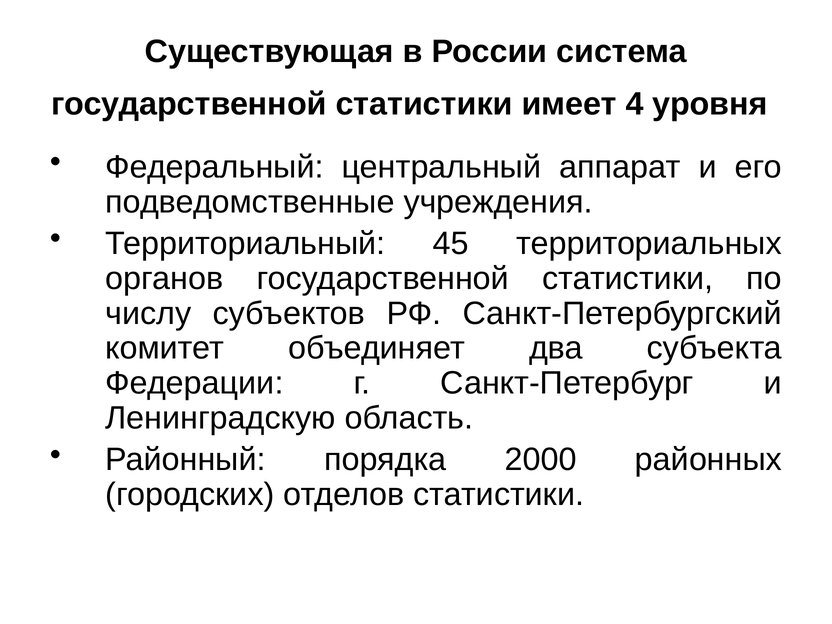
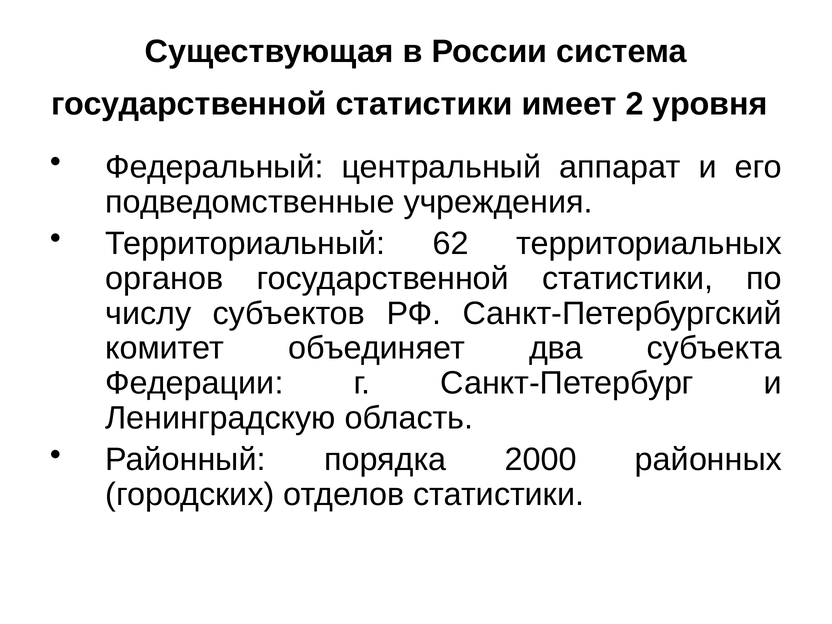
4: 4 -> 2 (635, 104)
45: 45 -> 62 (451, 243)
